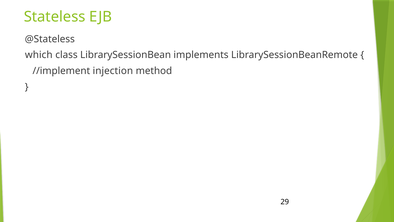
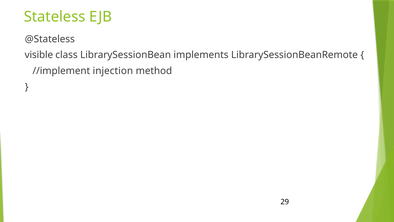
which: which -> visible (39, 55)
